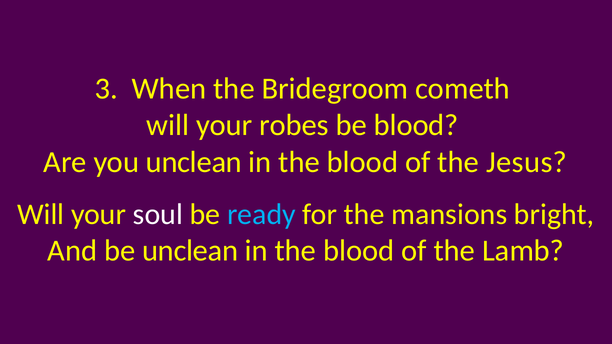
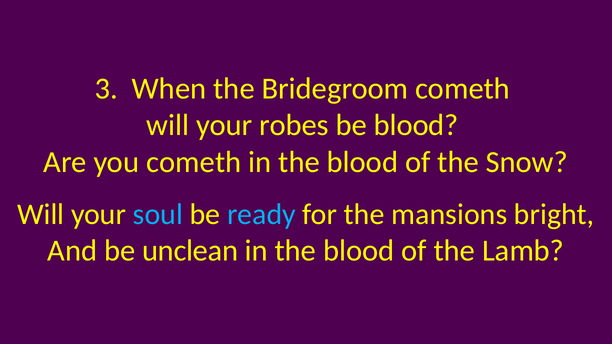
you unclean: unclean -> cometh (194, 162)
Jesus: Jesus -> Snow (527, 162)
soul colour: white -> light blue (158, 214)
